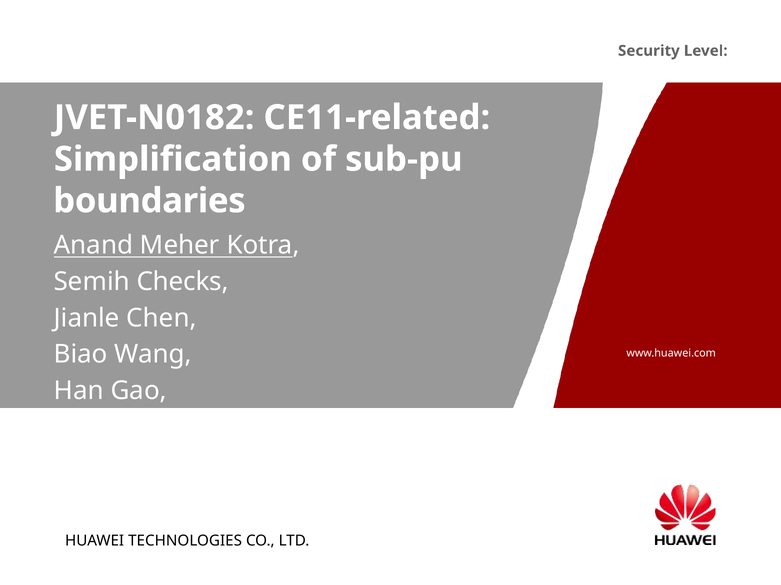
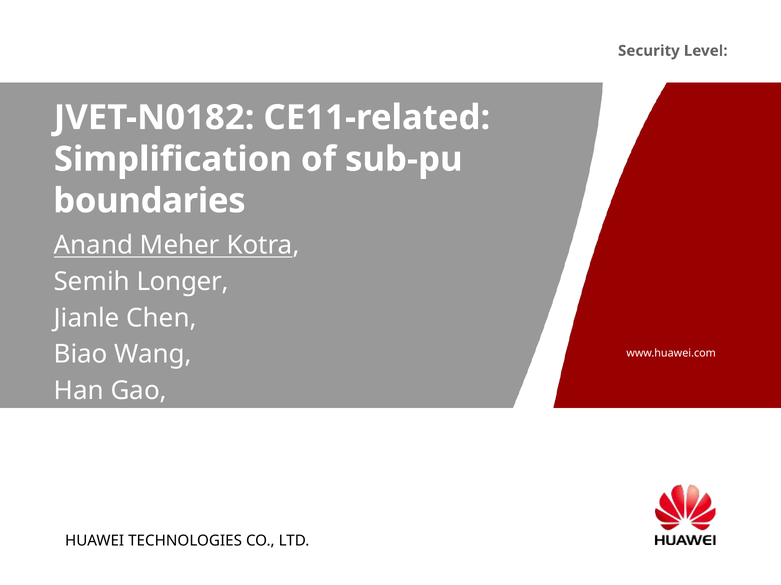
Checks: Checks -> Longer (183, 282)
